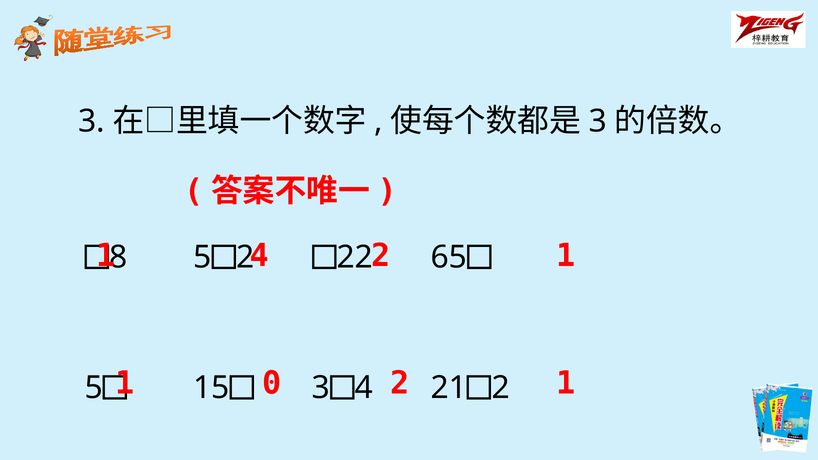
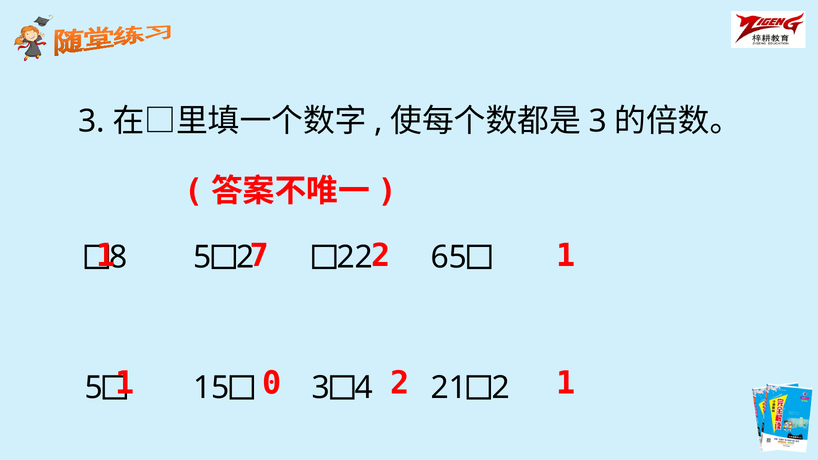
4: 4 -> 7 (259, 256)
